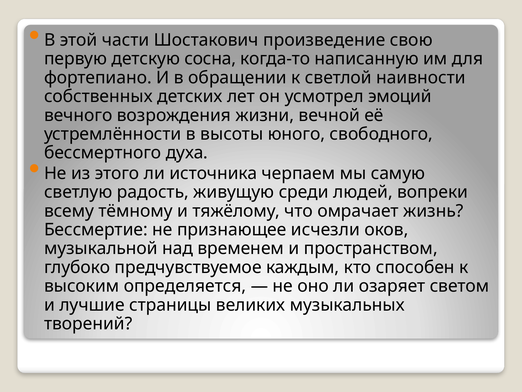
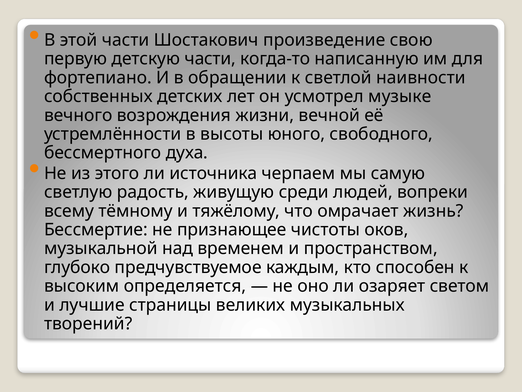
детскую сосна: сосна -> части (210, 59)
эмоций: эмоций -> музыке (400, 96)
исчезли: исчезли -> чистоты (325, 229)
